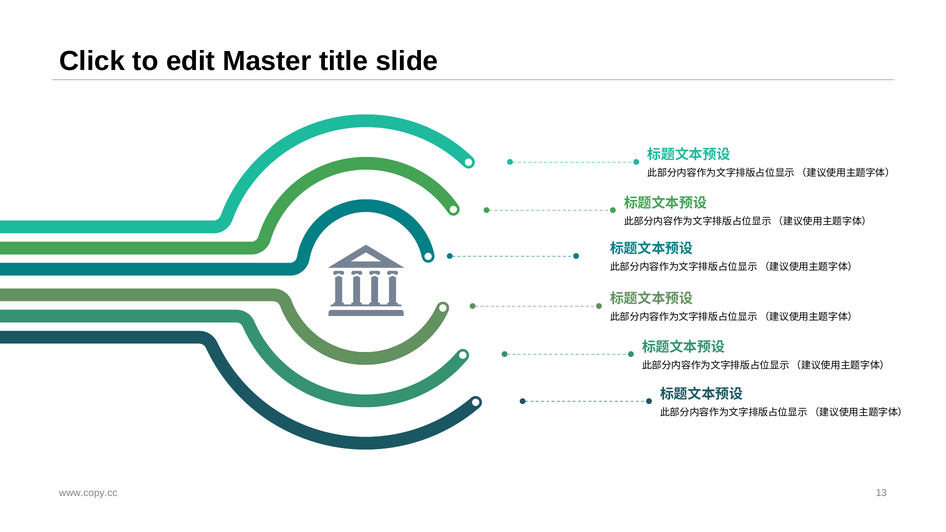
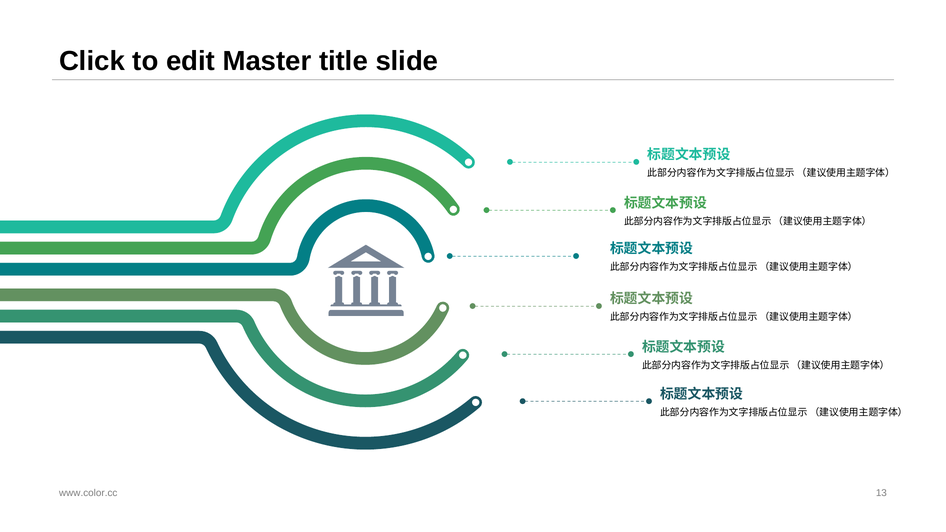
www.copy.cc: www.copy.cc -> www.color.cc (88, 493)
